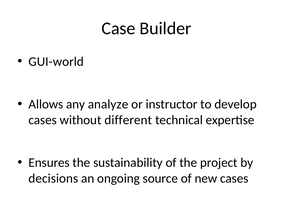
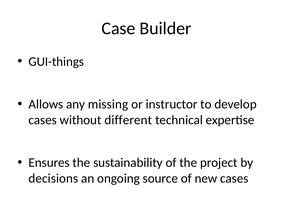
GUI-world: GUI-world -> GUI-things (56, 61)
analyze: analyze -> missing (108, 104)
